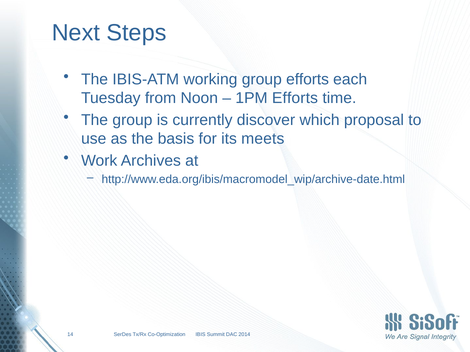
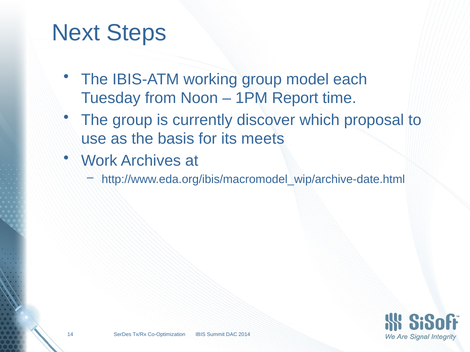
group efforts: efforts -> model (307, 79)
1PM Efforts: Efforts -> Report (295, 98)
